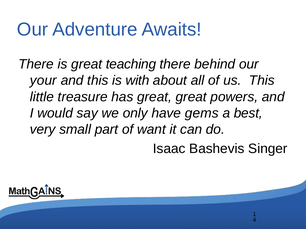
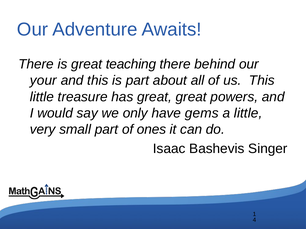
is with: with -> part (137, 81)
a best: best -> little (248, 113)
want: want -> ones (152, 130)
